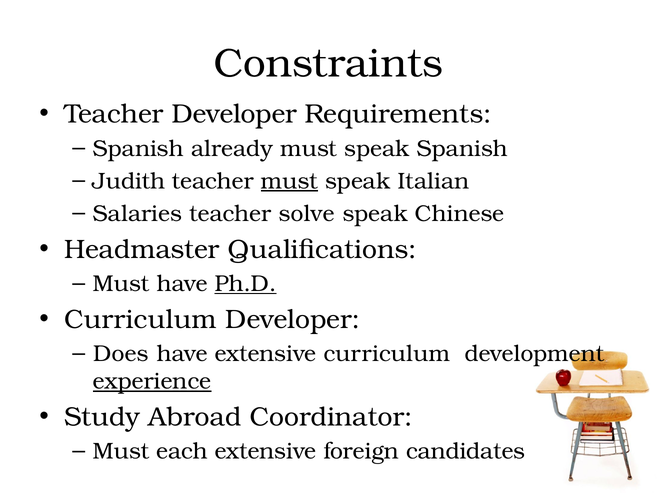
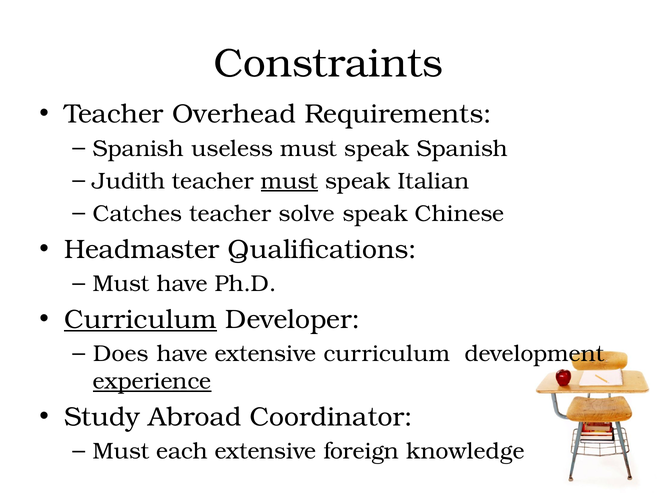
Teacher Developer: Developer -> Overhead (234, 114)
already: already -> useless (232, 149)
Salaries: Salaries -> Catches (137, 213)
Ph.D underline: present -> none (246, 284)
Curriculum underline: none -> present (140, 319)
candidates: candidates -> knowledge (465, 451)
